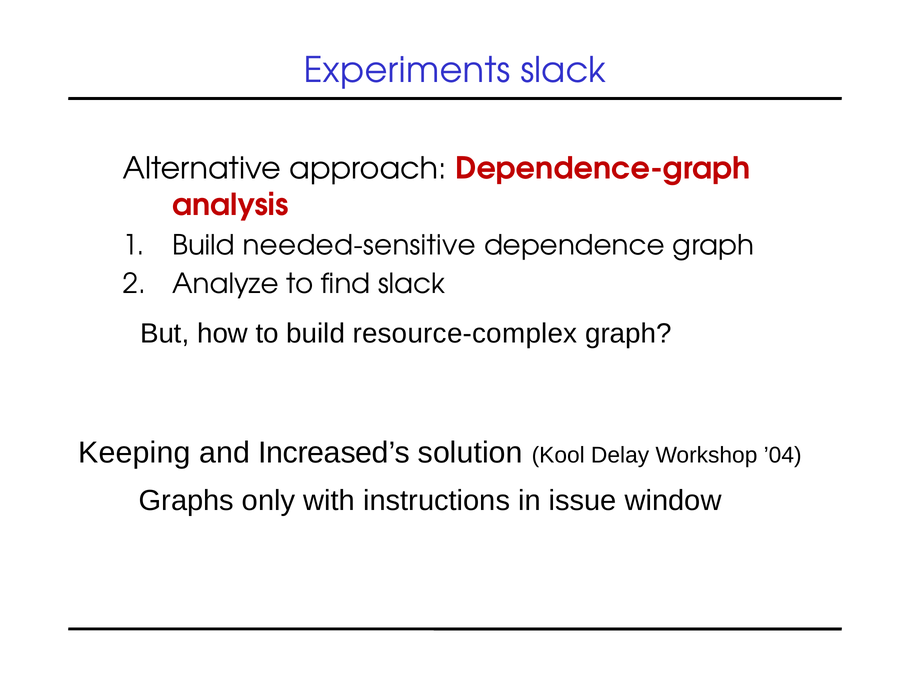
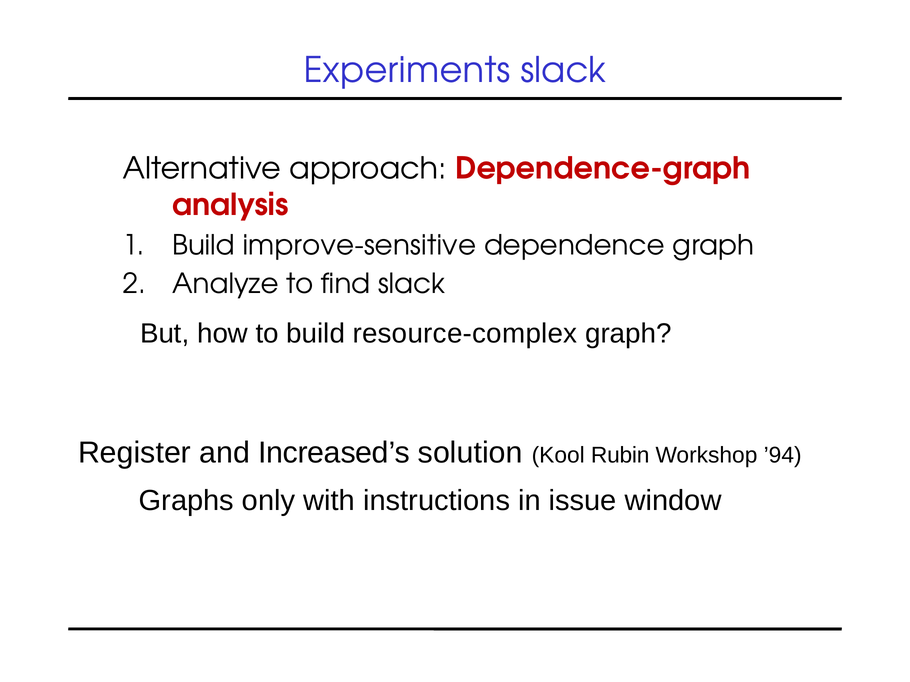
needed-sensitive: needed-sensitive -> improve-sensitive (359, 246)
Keeping: Keeping -> Register (135, 453)
Delay: Delay -> Rubin (620, 456)
’04: ’04 -> ’94 (783, 456)
